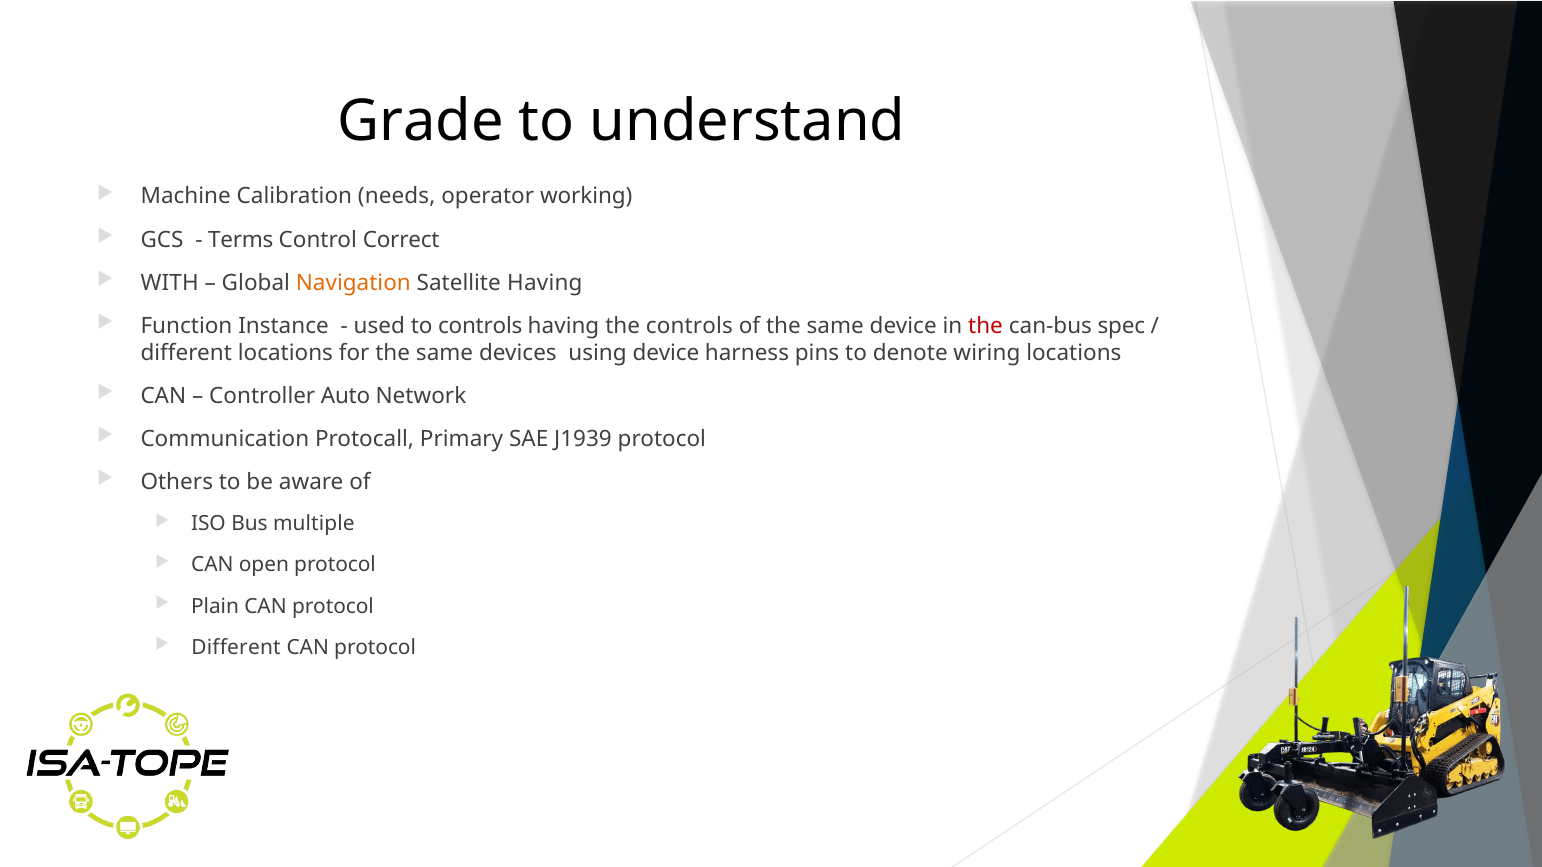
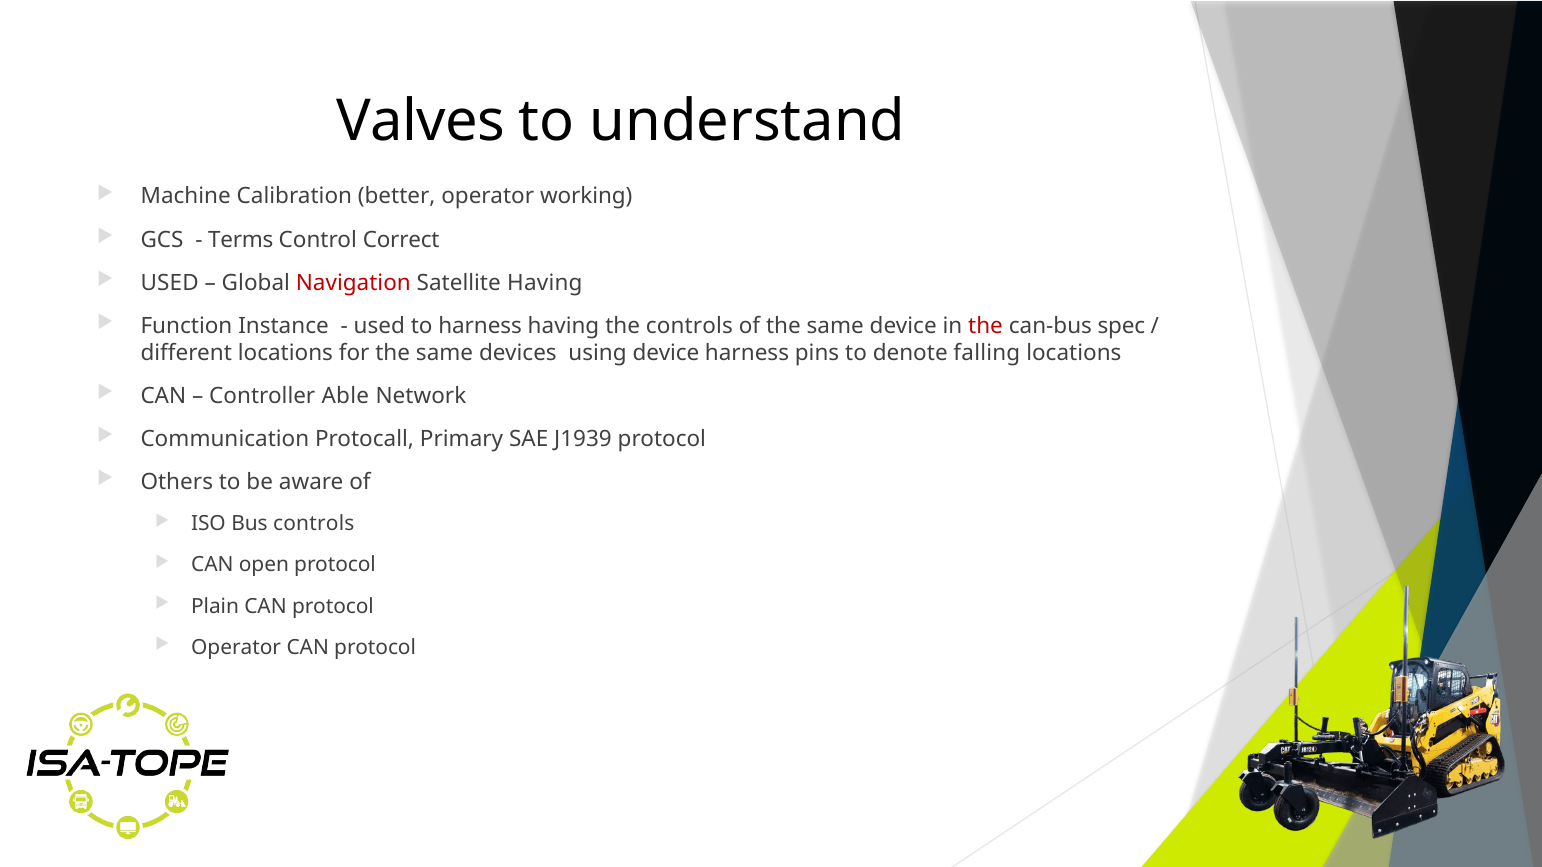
Grade: Grade -> Valves (421, 122)
needs: needs -> better (397, 197)
WITH: WITH -> USED (170, 283)
Navigation colour: orange -> red (353, 283)
to controls: controls -> harness (480, 326)
wiring: wiring -> falling (987, 353)
Auto: Auto -> Able (345, 396)
Bus multiple: multiple -> controls (314, 524)
Different: Different -> Operator (236, 648)
